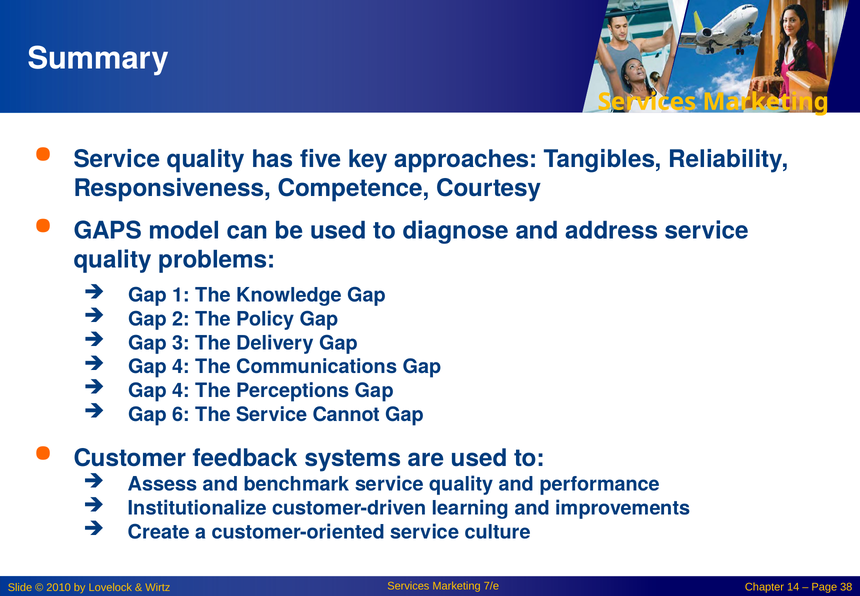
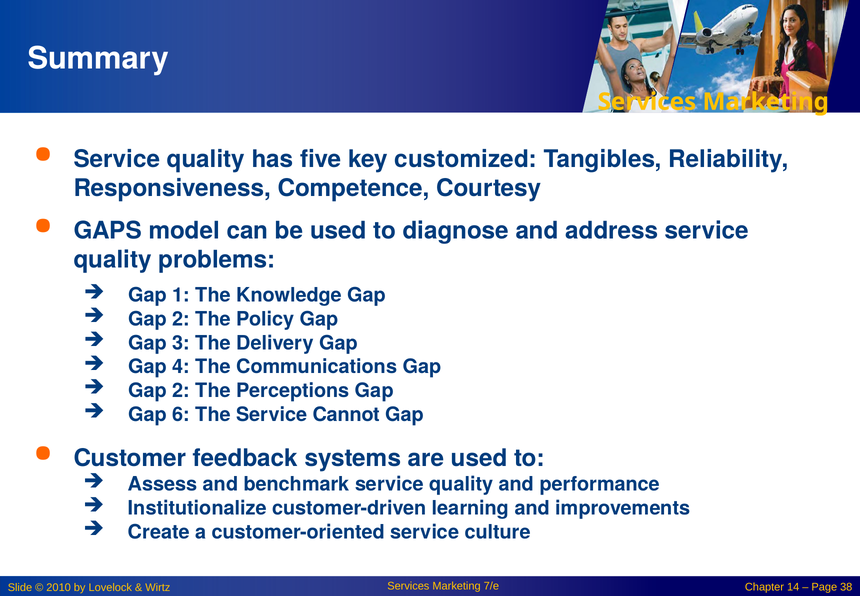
approaches: approaches -> customized (466, 159)
4: 4 -> 2 (181, 390)
